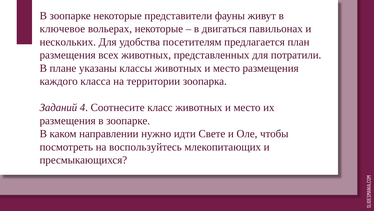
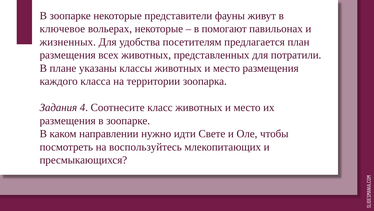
двигаться: двигаться -> помогают (224, 29)
нескольких: нескольких -> жизненных (68, 42)
Заданий: Заданий -> Задания (58, 107)
